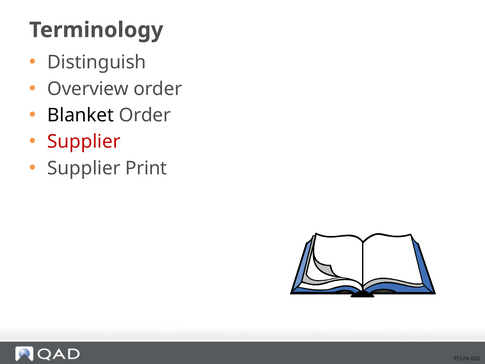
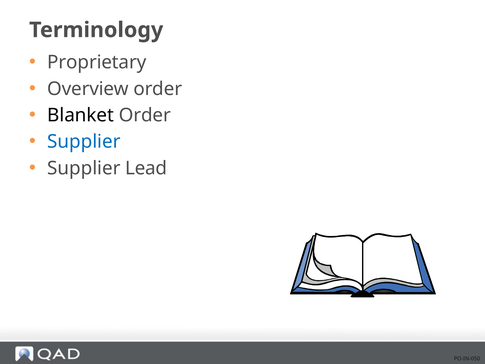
Distinguish: Distinguish -> Proprietary (97, 62)
Supplier colour: red -> blue (84, 142)
Print: Print -> Lead (146, 168)
